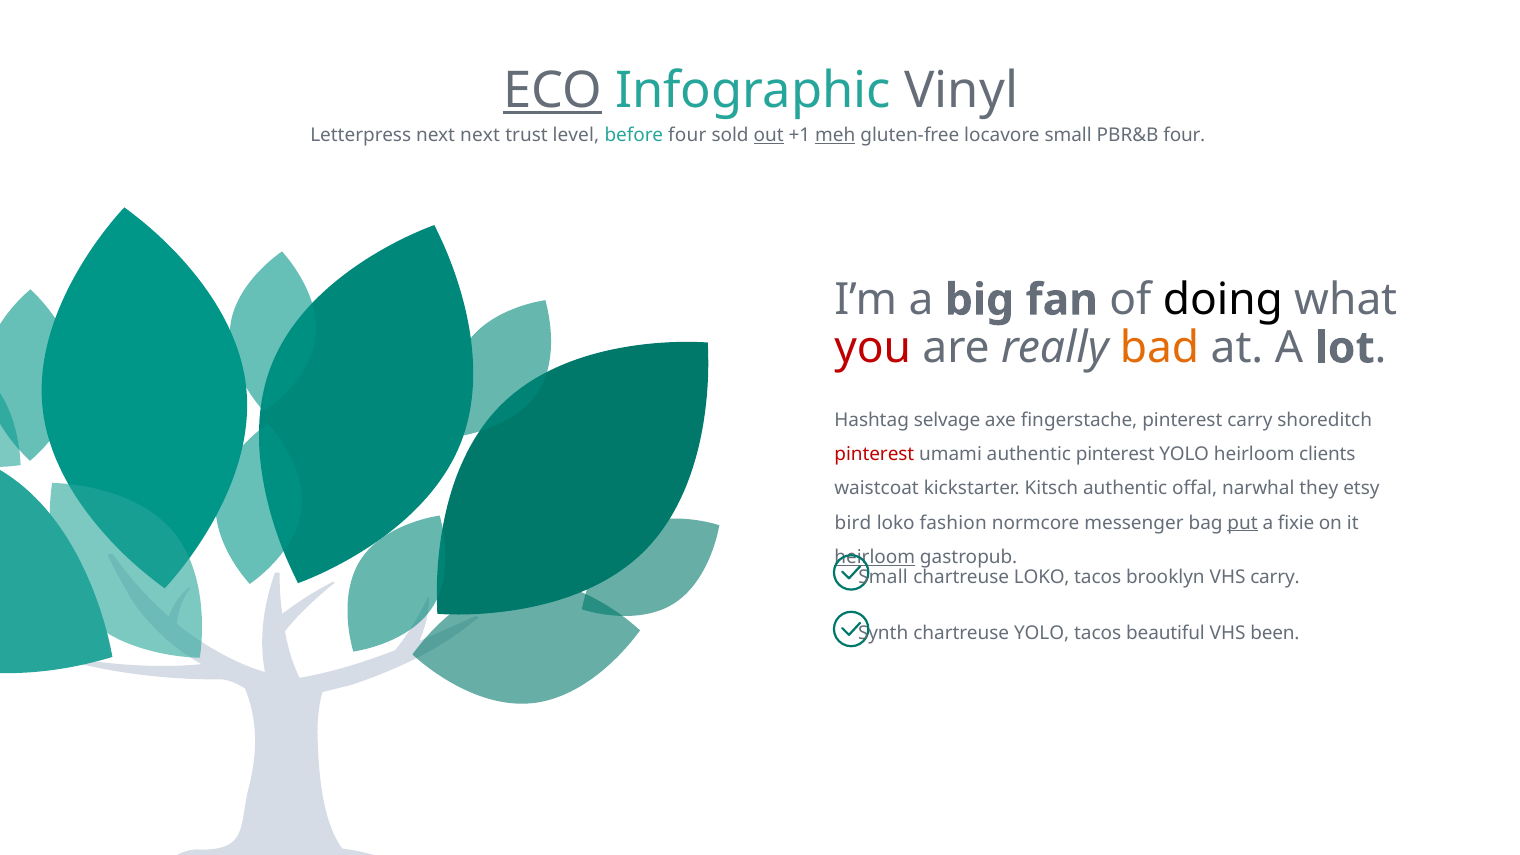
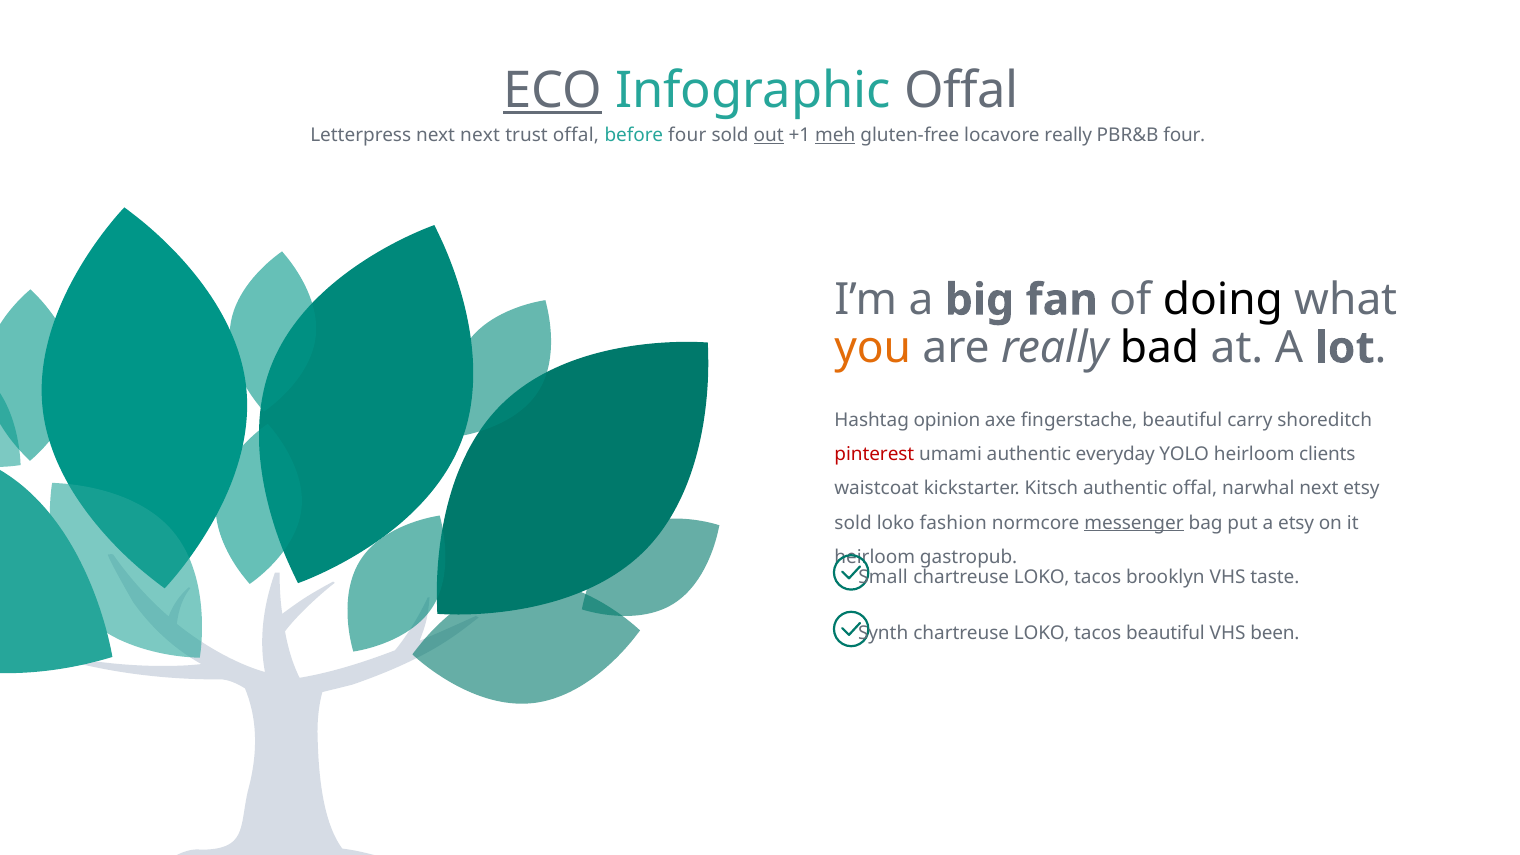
Infographic Vinyl: Vinyl -> Offal (961, 90)
trust level: level -> offal (576, 135)
locavore small: small -> really (1068, 135)
you colour: red -> orange (873, 348)
bad colour: orange -> black (1160, 348)
selvage: selvage -> opinion (947, 420)
fingerstache pinterest: pinterest -> beautiful (1182, 420)
authentic pinterest: pinterest -> everyday (1115, 454)
narwhal they: they -> next (1319, 489)
bird: bird -> sold (853, 523)
messenger underline: none -> present (1134, 523)
put underline: present -> none (1242, 523)
a fixie: fixie -> etsy (1296, 523)
heirloom underline: present -> none (875, 557)
VHS carry: carry -> taste (1275, 577)
Synth chartreuse YOLO: YOLO -> LOKO (1042, 633)
